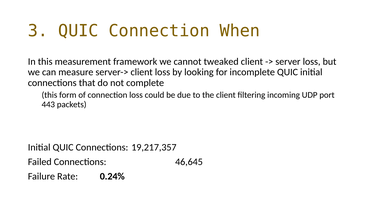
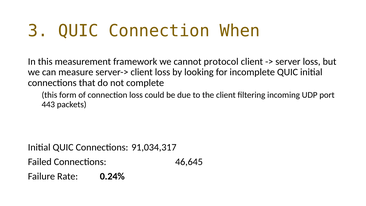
tweaked: tweaked -> protocol (221, 61)
19,217,357: 19,217,357 -> 91,034,317 (154, 147)
